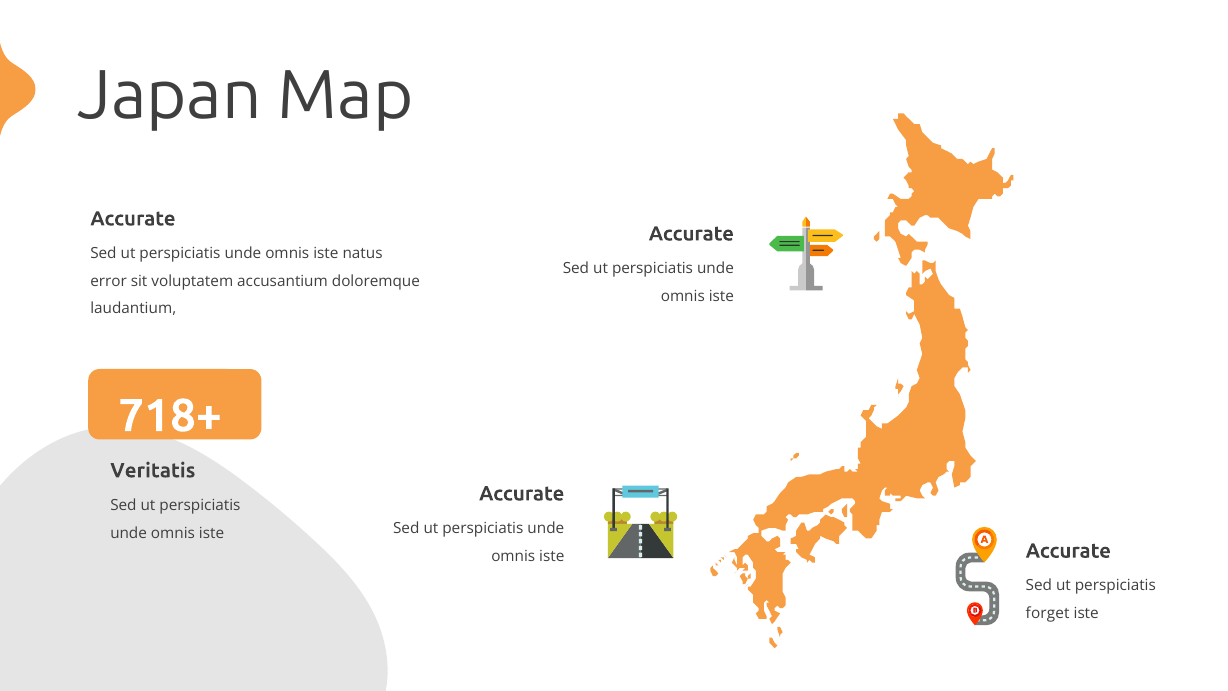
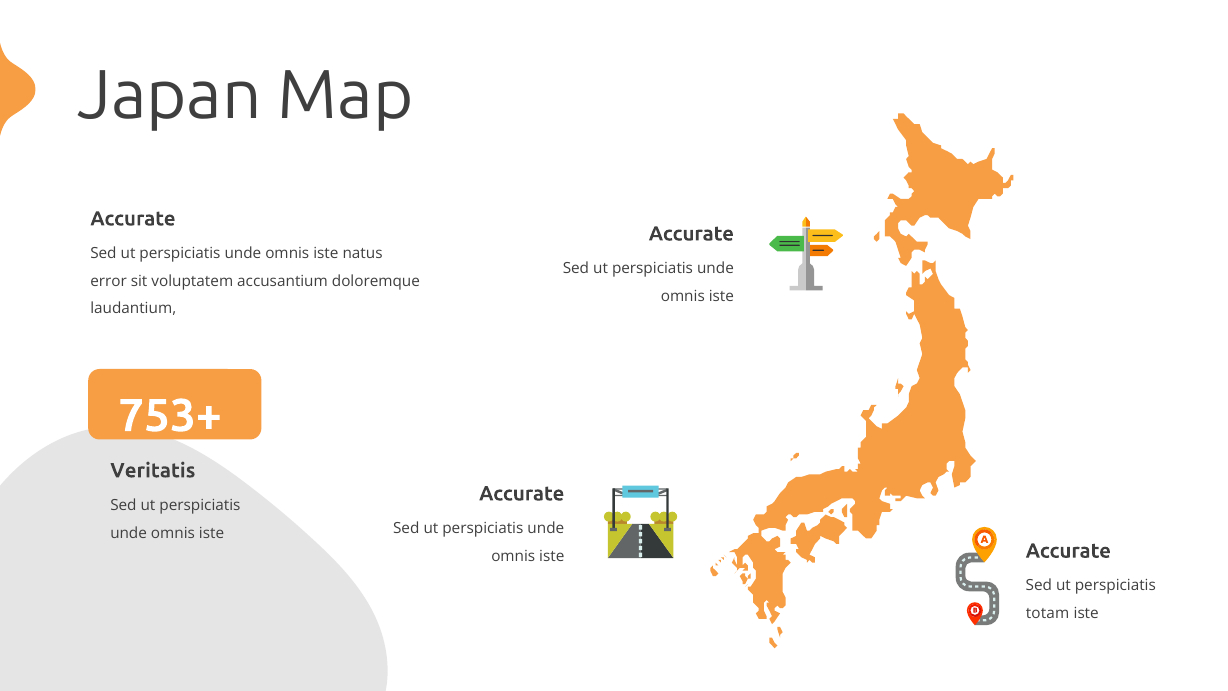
718+: 718+ -> 753+ (170, 416)
forget: forget -> totam (1048, 613)
